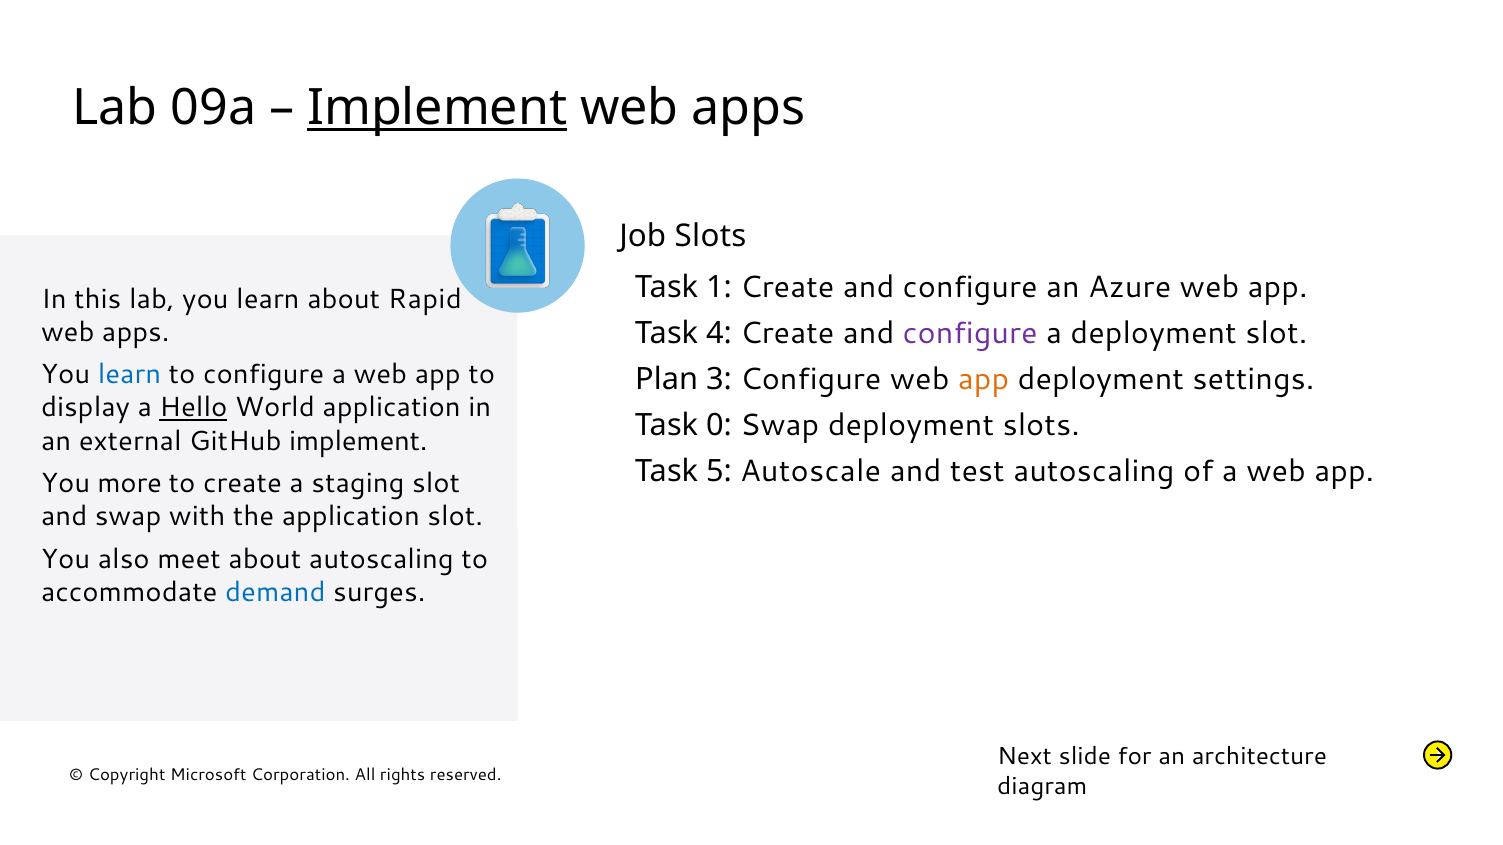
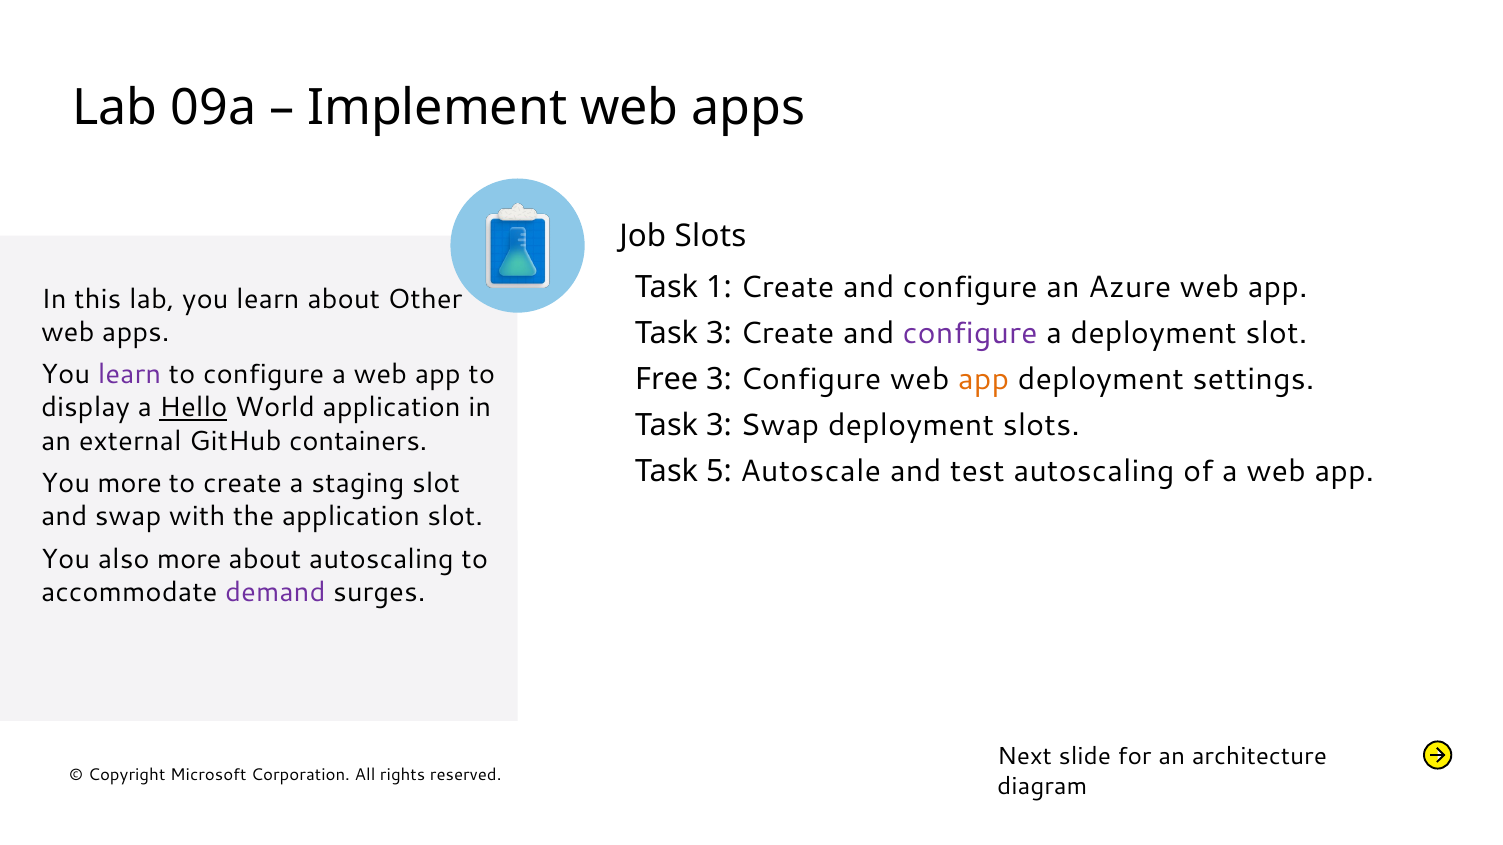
Implement underline: present -> none (437, 108)
Rapid: Rapid -> Other (425, 299)
4: 4 -> 3 (719, 333)
learn colour: blue -> purple (129, 375)
Plan: Plan -> Free (667, 380)
0: 0 -> 3 (719, 426)
GitHub implement: implement -> containers (358, 441)
also meet: meet -> more (189, 559)
demand colour: blue -> purple (275, 593)
